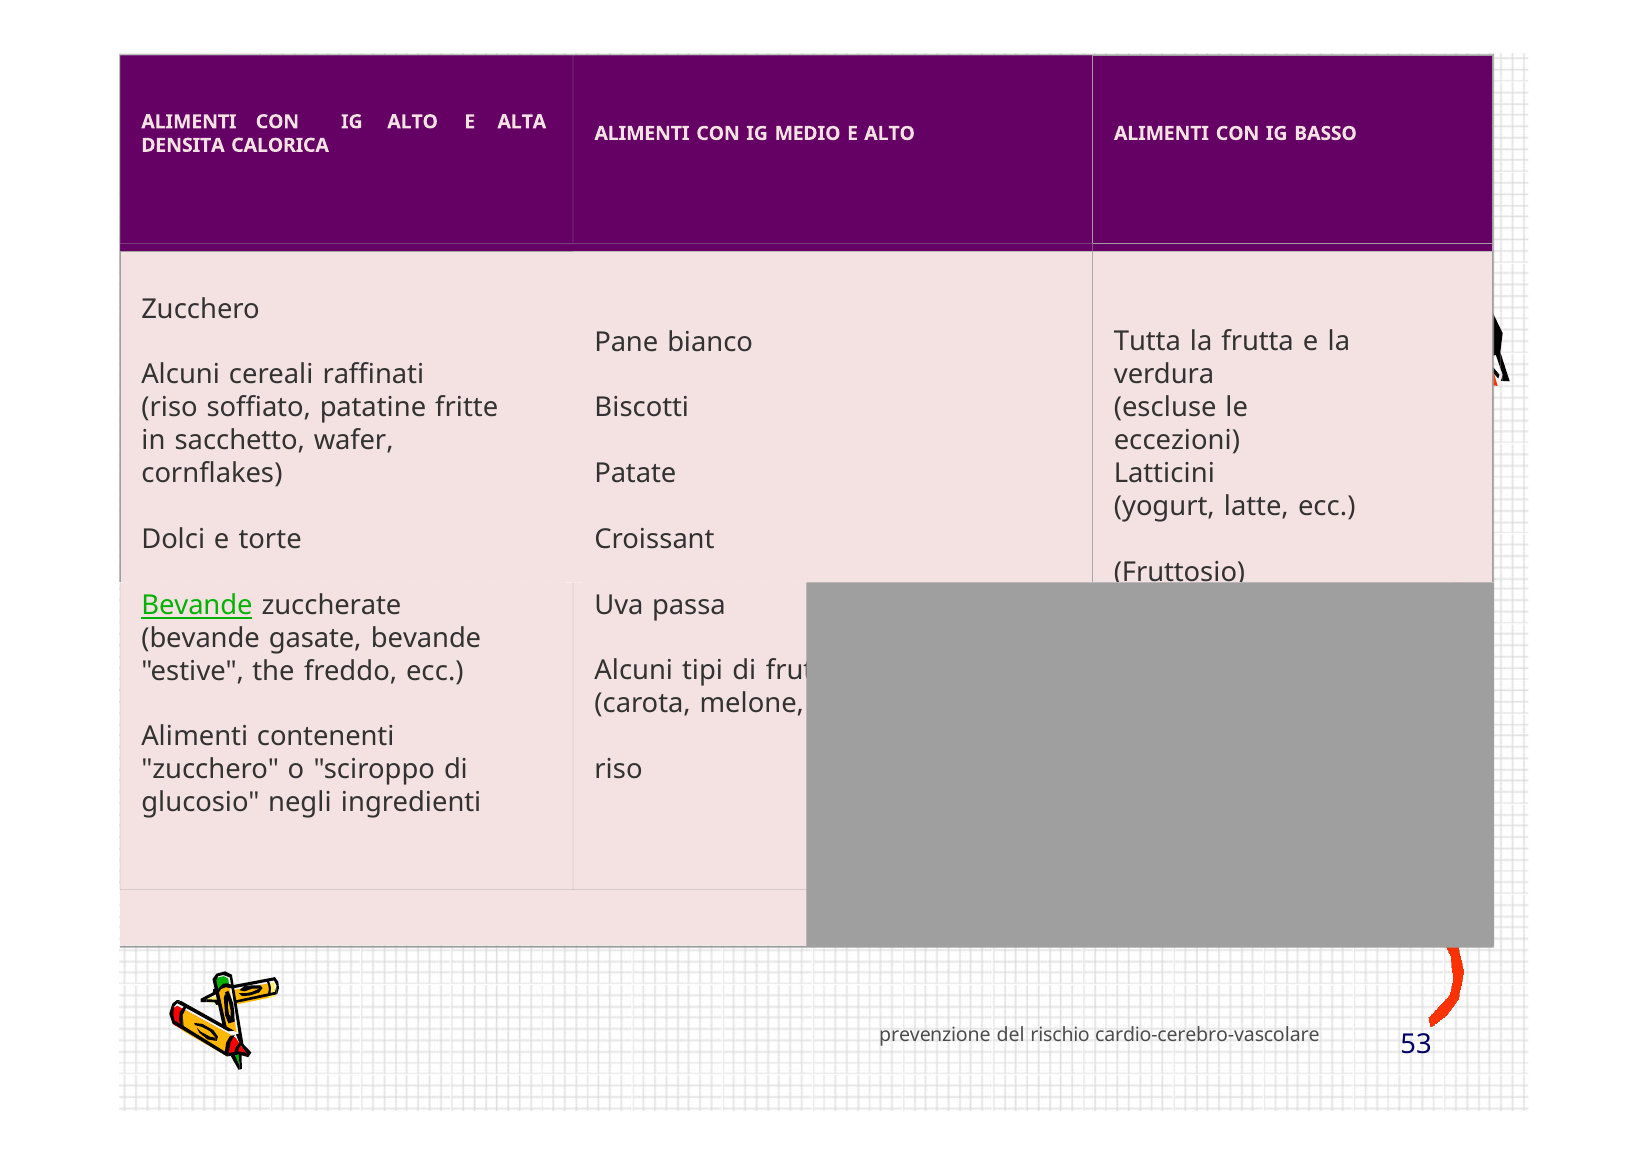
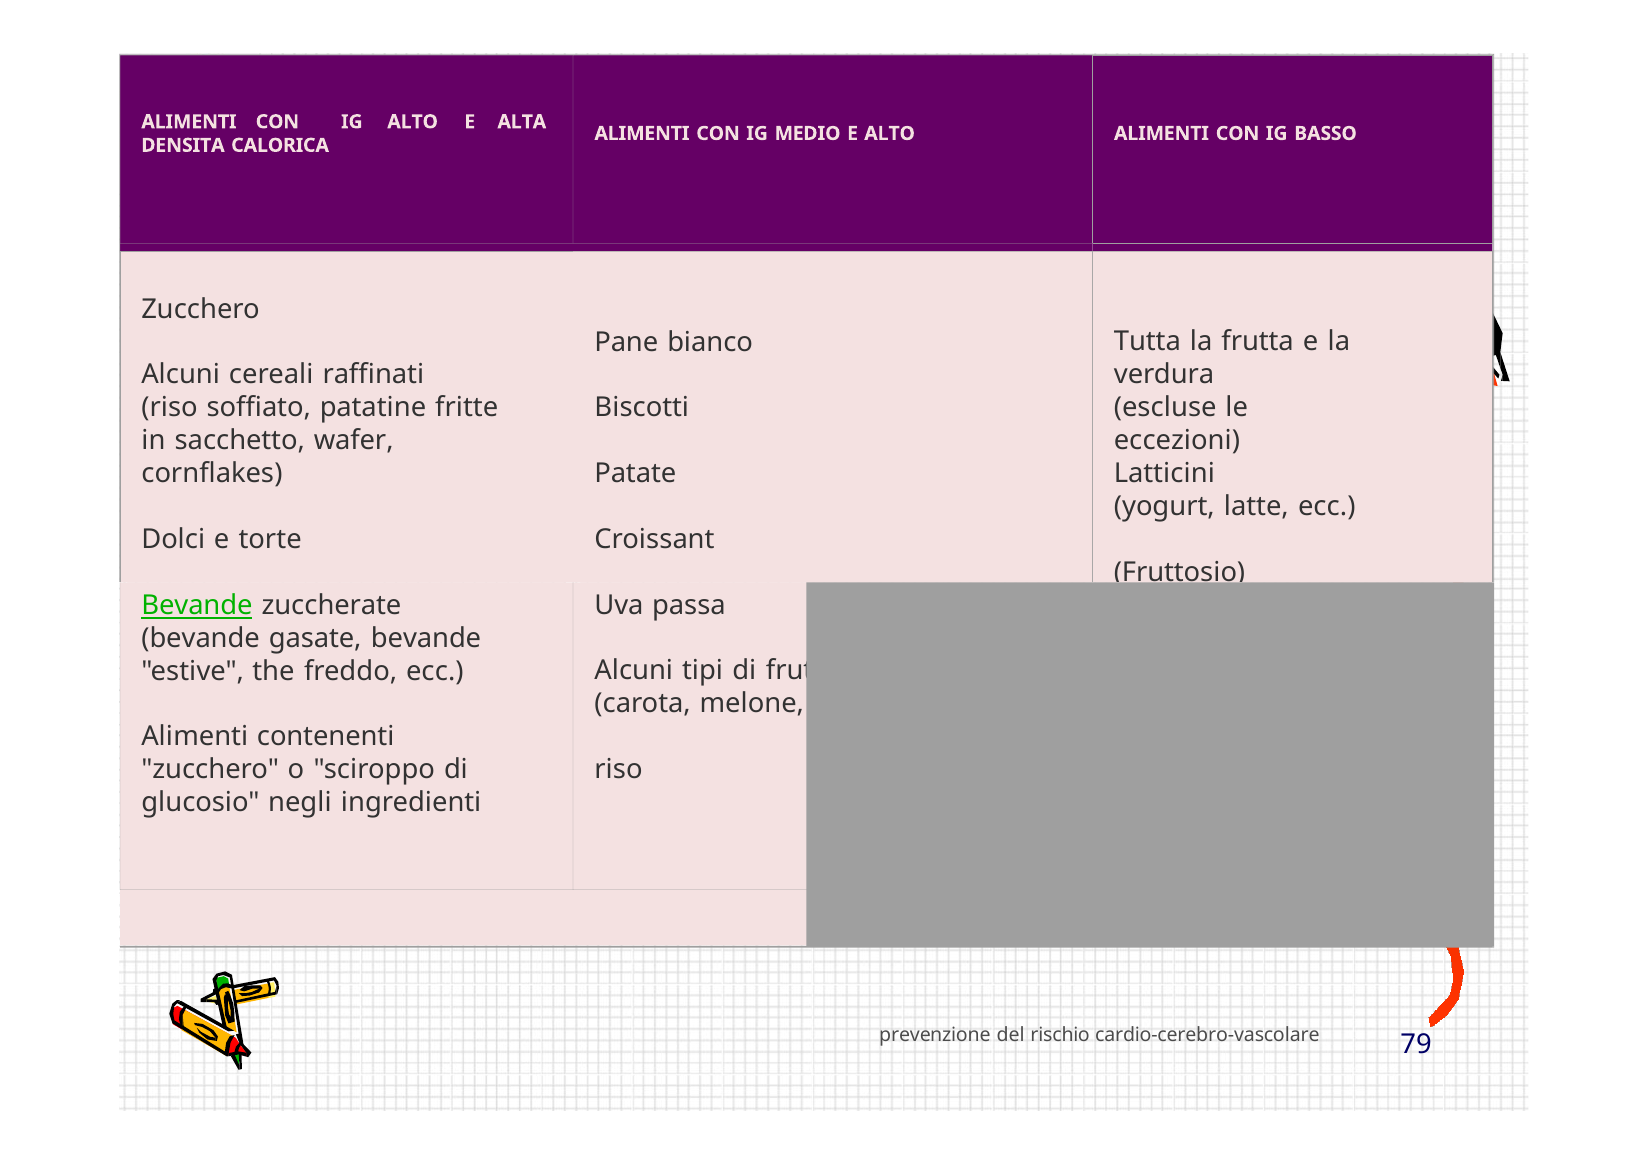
53: 53 -> 79 (1416, 1044)
